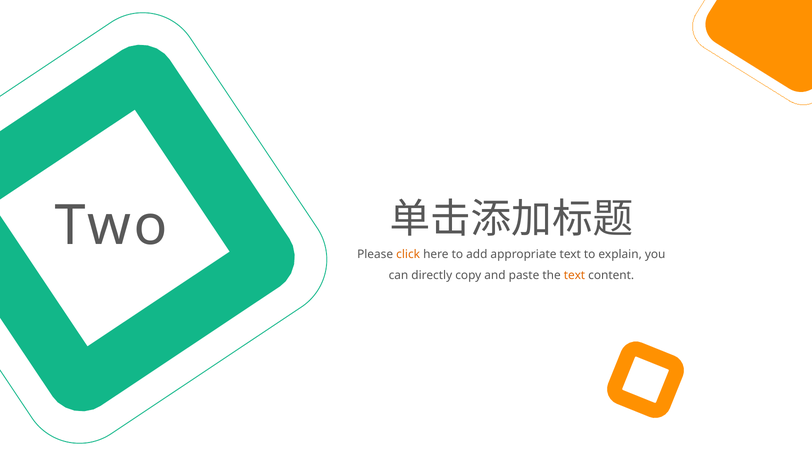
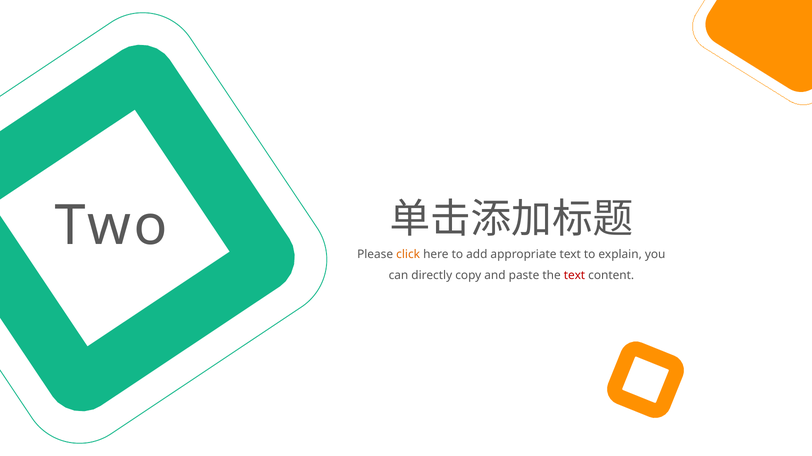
text colour: orange -> red (574, 276)
